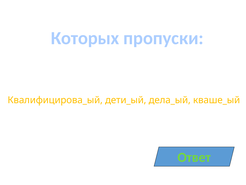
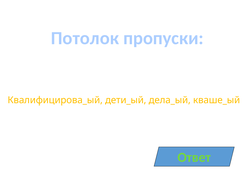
Которых: Которых -> Потолок (85, 38)
